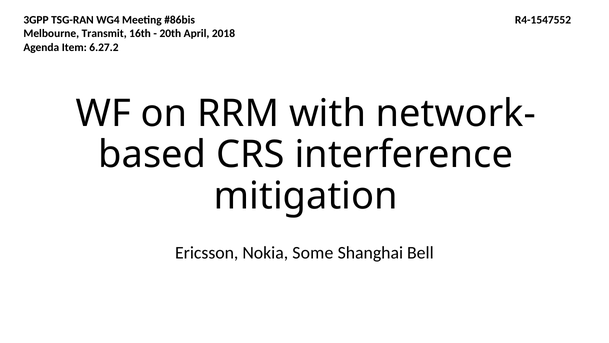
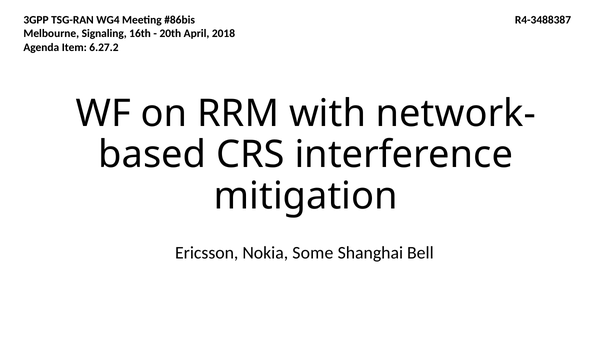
R4-1547552: R4-1547552 -> R4-3488387 (543, 20)
Transmit: Transmit -> Signaling (104, 34)
